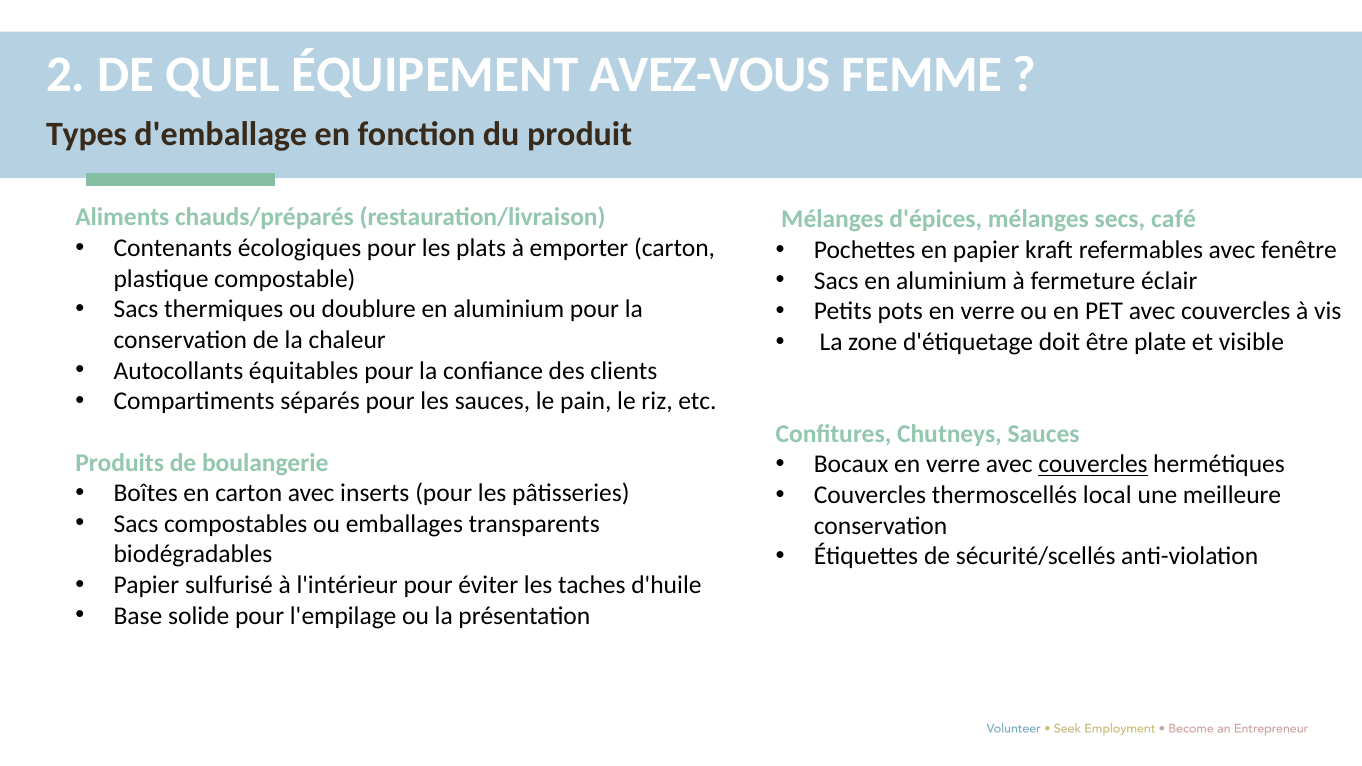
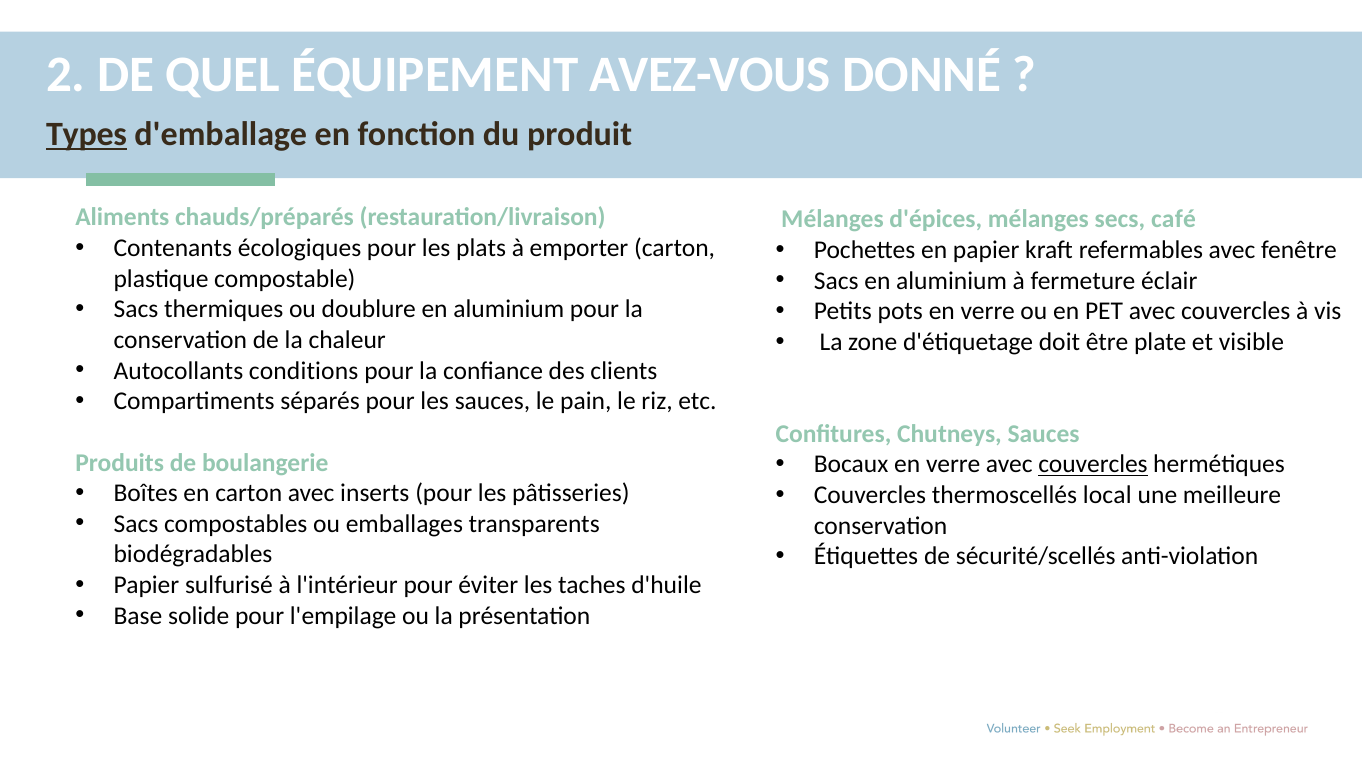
FEMME: FEMME -> DONNÉ (922, 74)
Types underline: none -> present (87, 135)
équitables: équitables -> conditions (304, 371)
